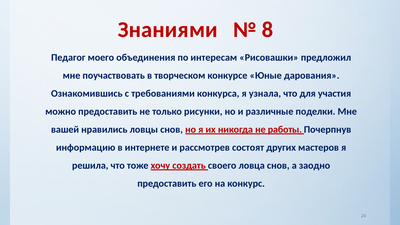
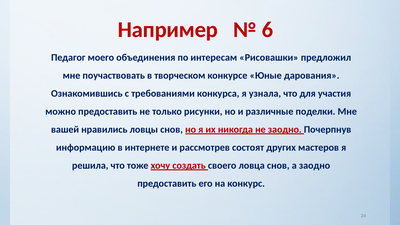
Знаниями: Знаниями -> Например (168, 30)
8: 8 -> 6 (267, 30)
не работы: работы -> заодно (285, 130)
